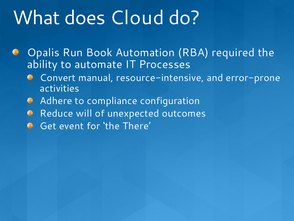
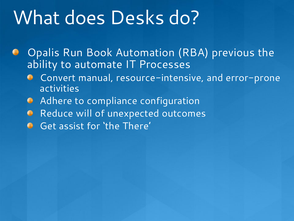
Cloud: Cloud -> Desks (137, 18)
required: required -> previous (233, 52)
event: event -> assist (72, 126)
